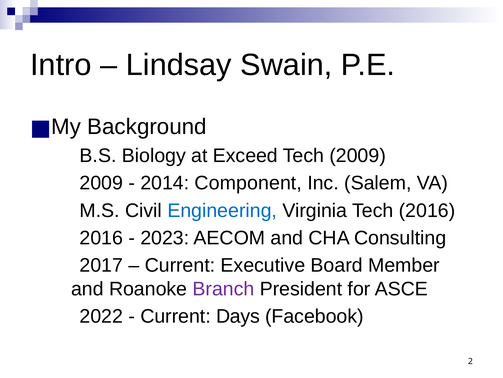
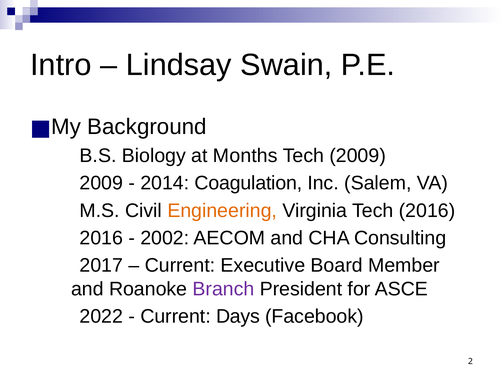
Exceed: Exceed -> Months (245, 155)
Component: Component -> Coagulation (248, 183)
Engineering colour: blue -> orange (222, 210)
2023: 2023 -> 2002 (165, 238)
